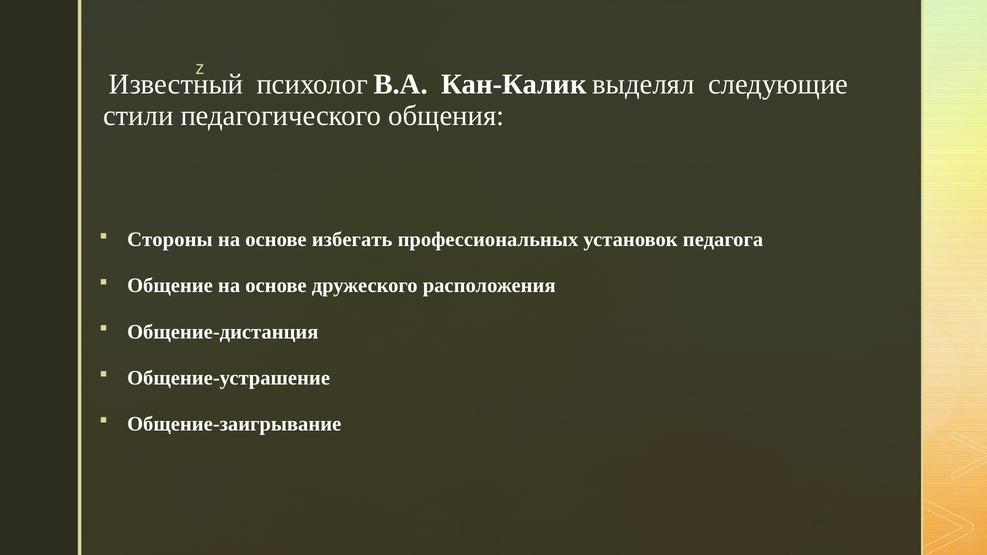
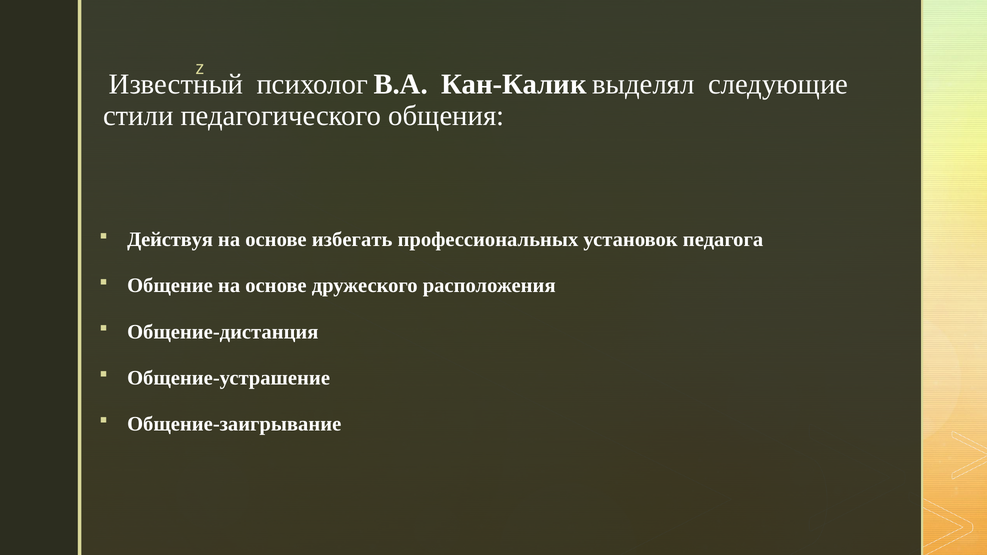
Стороны: Стороны -> Действуя (170, 240)
